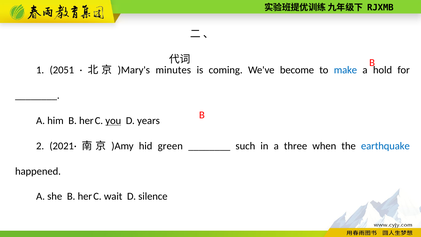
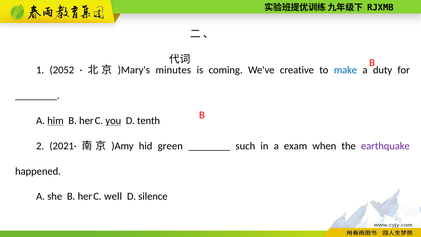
2051: 2051 -> 2052 (62, 70)
become: become -> creative (297, 70)
hold: hold -> duty (383, 70)
him underline: none -> present (55, 121)
years: years -> tenth (149, 121)
three: three -> exam (296, 146)
earthquake colour: blue -> purple (385, 146)
wait: wait -> well (113, 196)
